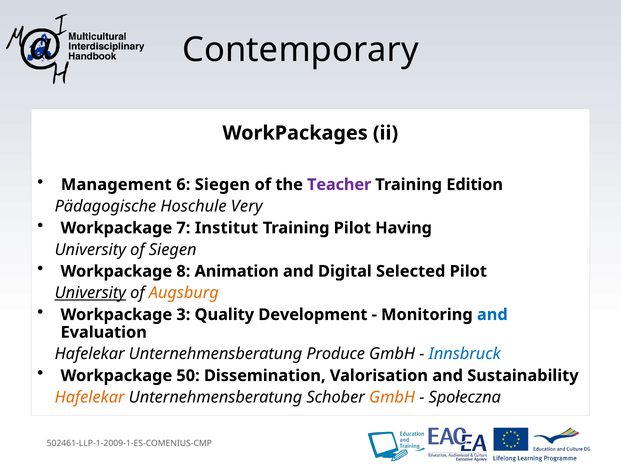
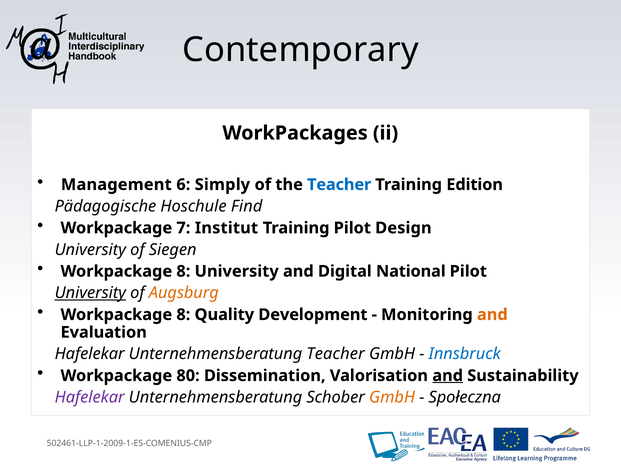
6 Siegen: Siegen -> Simply (222, 185)
Teacher colour: purple -> blue (339, 185)
Very: Very -> Find (247, 207)
Having: Having -> Design (403, 228)
8 Animation: Animation -> University (237, 272)
Selected: Selected -> National (411, 272)
3: 3 -> 8 (183, 315)
and colour: blue -> orange (492, 315)
Unternehmensberatung Produce: Produce -> Teacher (336, 355)
50: 50 -> 80 (188, 376)
and underline: none -> present (448, 376)
Hafelekar colour: orange -> purple (90, 398)
